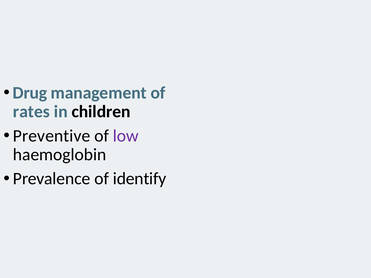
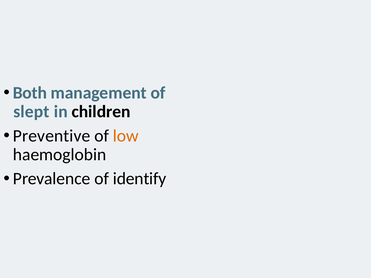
Drug: Drug -> Both (30, 93)
rates: rates -> slept (31, 112)
low colour: purple -> orange (126, 136)
